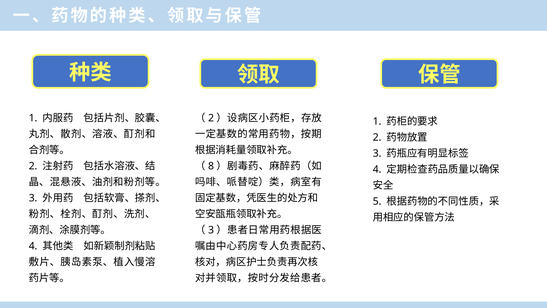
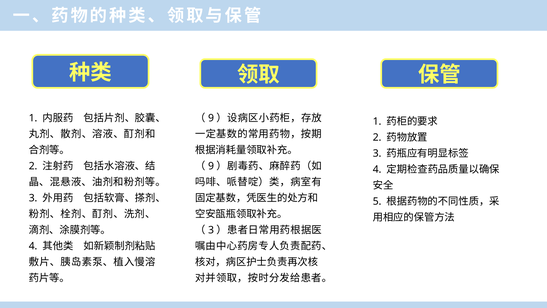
2: 2 -> 9 (211, 118)
8: 8 -> 9 (211, 166)
